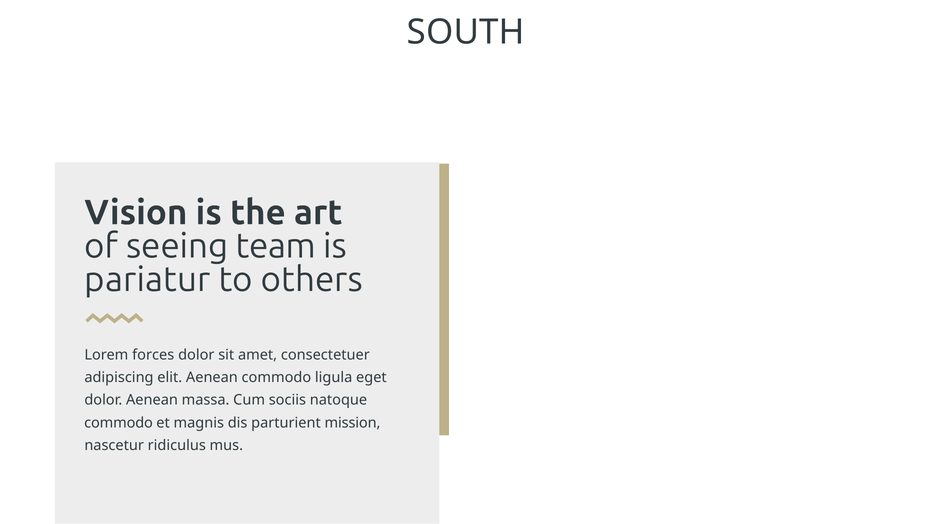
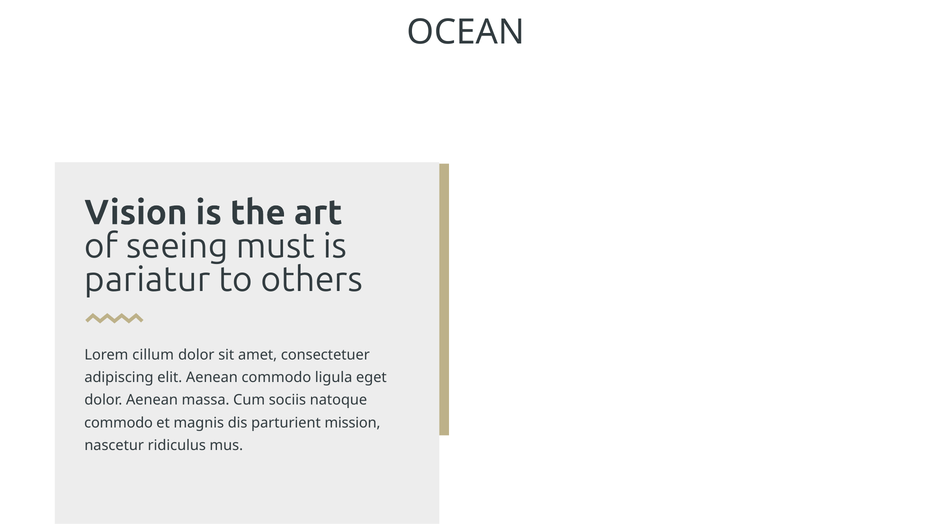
SOUTH: SOUTH -> OCEAN (466, 32)
team: team -> must (276, 246)
forces: forces -> cillum (153, 355)
